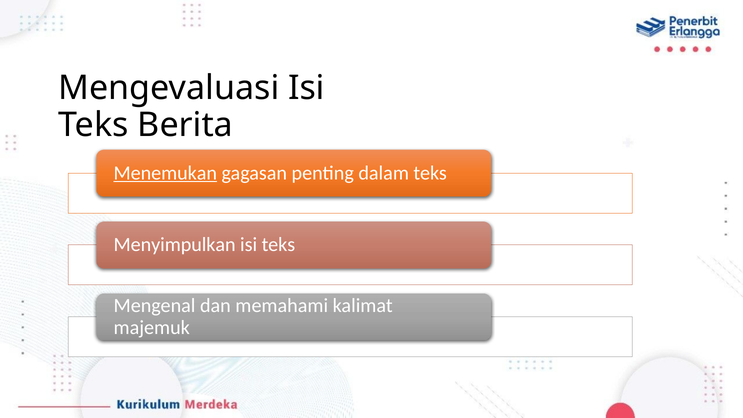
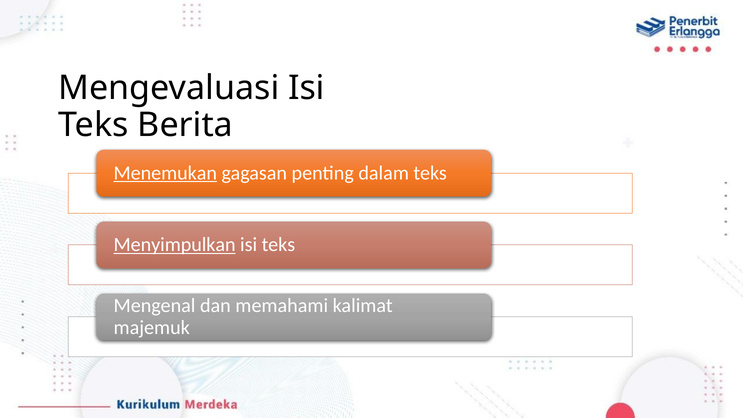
Menyimpulkan underline: none -> present (175, 245)
